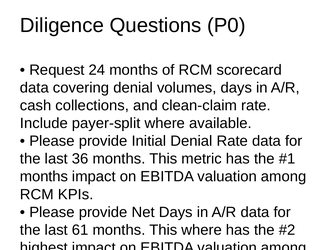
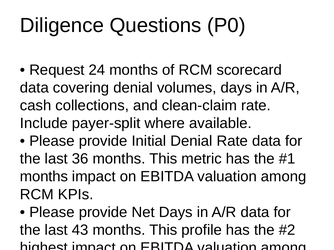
61: 61 -> 43 (80, 230)
This where: where -> profile (202, 230)
